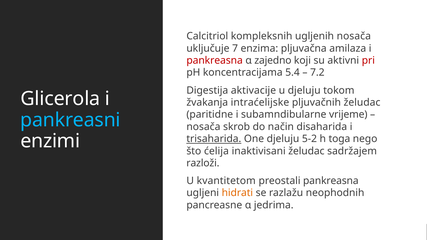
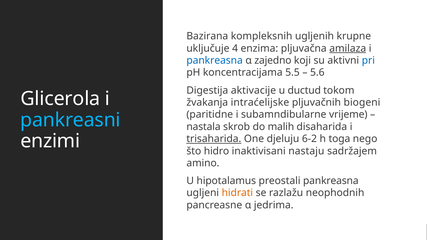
Calcitriol: Calcitriol -> Bazirana (207, 36)
ugljenih nosača: nosača -> krupne (354, 36)
7: 7 -> 4 (235, 48)
amilaza underline: none -> present (348, 48)
pankreasna colour: red -> blue (215, 61)
pri colour: red -> blue (368, 61)
5.4: 5.4 -> 5.5 (292, 73)
7.2: 7.2 -> 5.6 (317, 73)
u djeluju: djeluju -> ductud (304, 90)
pljuvačnih želudac: želudac -> biogeni (362, 103)
nosača: nosača -> nastala (204, 127)
način: način -> malih (281, 127)
5-2: 5-2 -> 6-2 (309, 139)
ćelija: ćelija -> hidro (217, 151)
inaktivisani želudac: želudac -> nastaju (306, 151)
razloži: razloži -> amino (203, 163)
kvantitetom: kvantitetom -> hipotalamus (226, 181)
